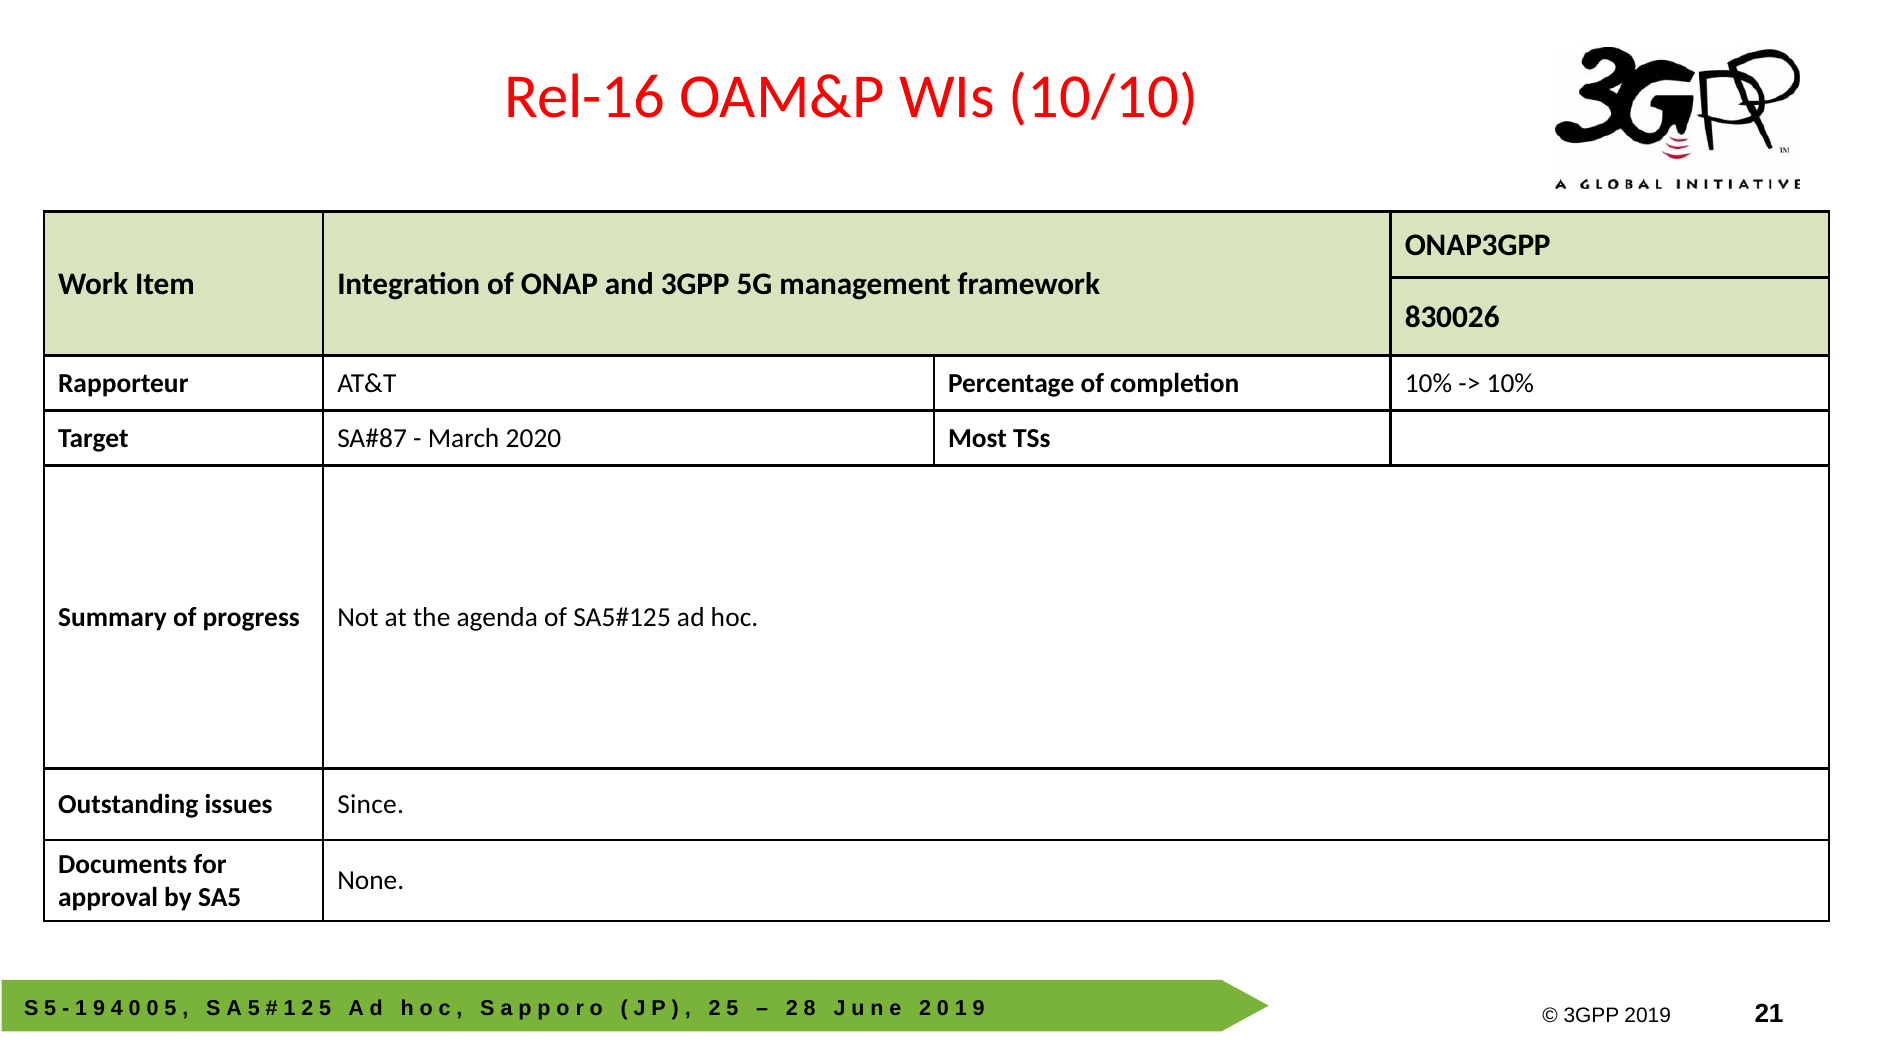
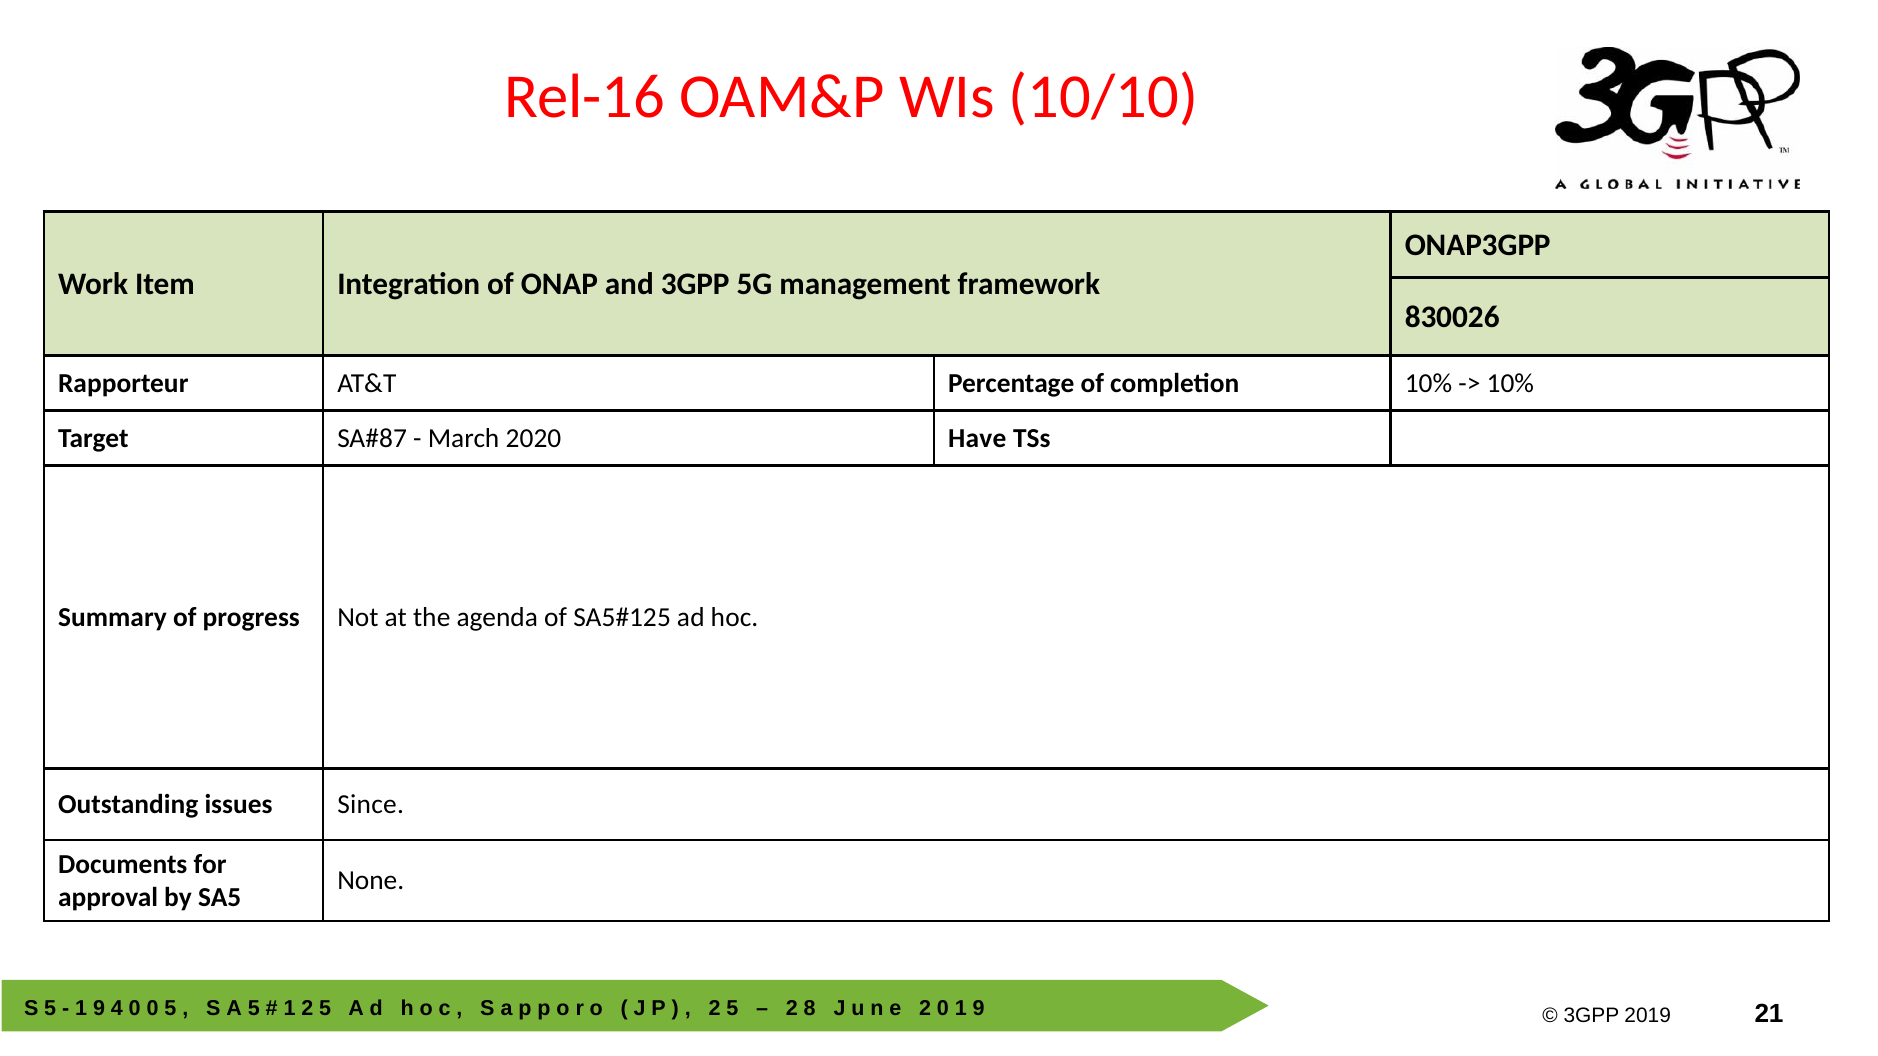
Most: Most -> Have (977, 438)
